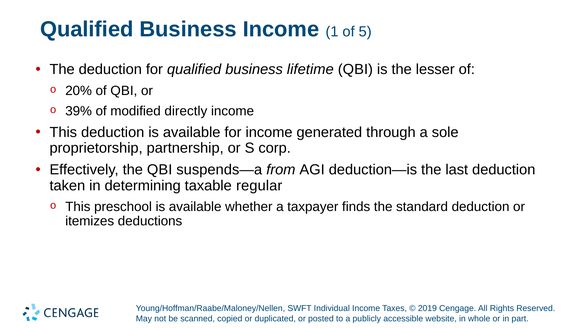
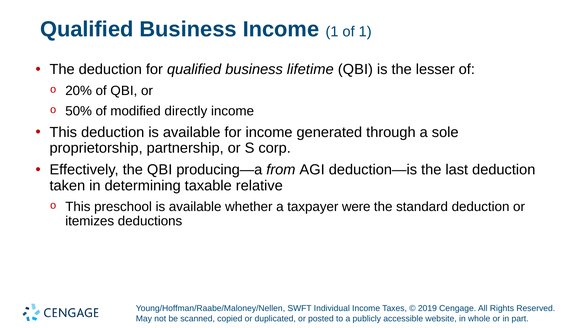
of 5: 5 -> 1 (365, 32)
39%: 39% -> 50% (79, 111)
suspends—a: suspends—a -> producing—a (219, 170)
regular: regular -> relative (259, 186)
finds: finds -> were (356, 207)
